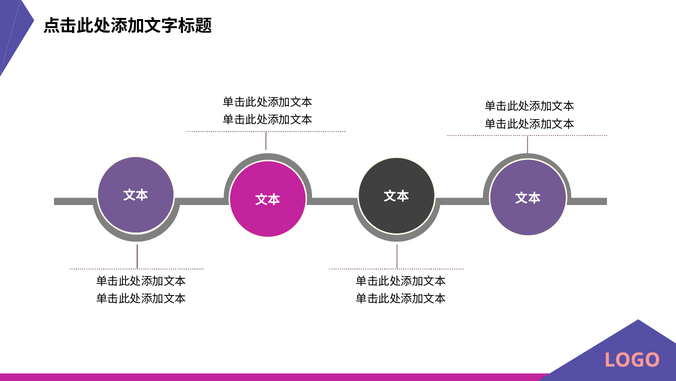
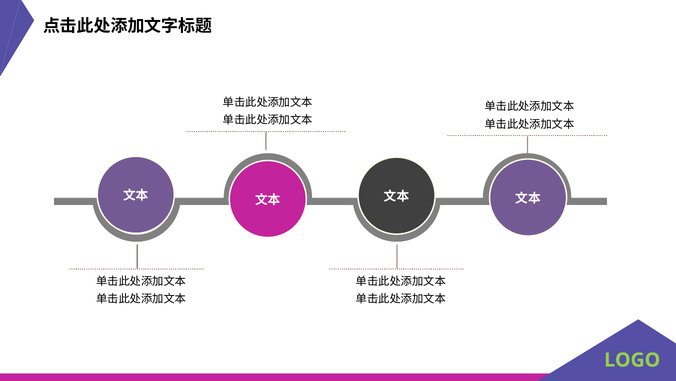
LOGO colour: pink -> light green (632, 359)
